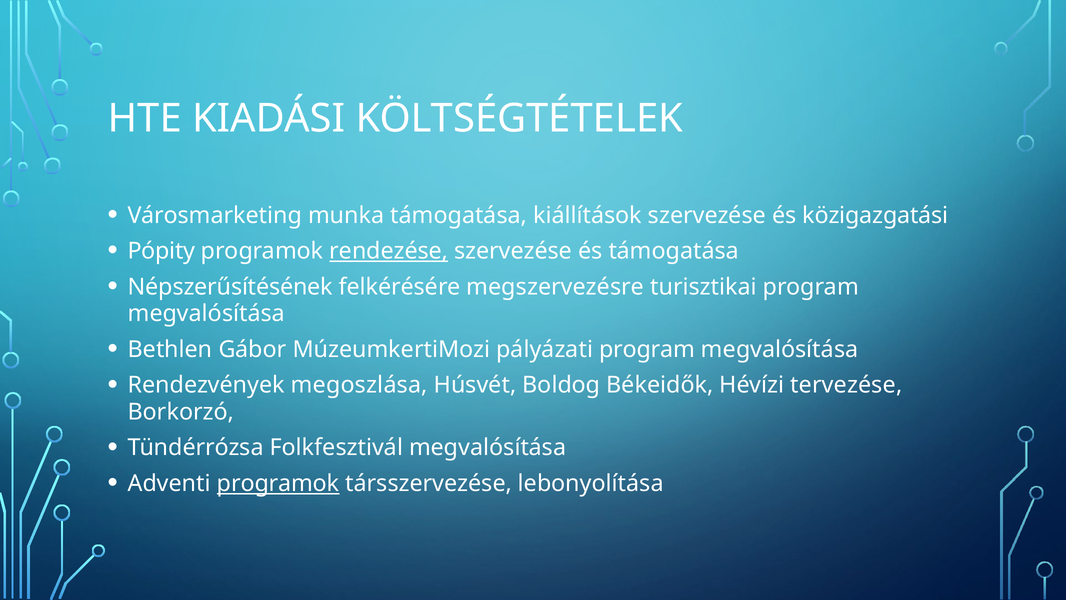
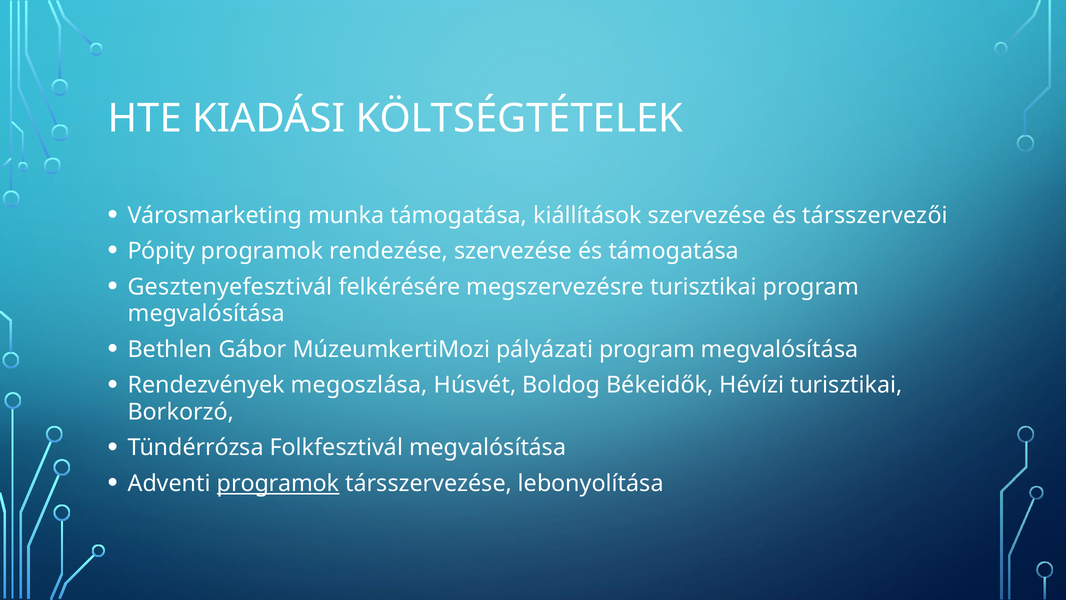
közigazgatási: közigazgatási -> társszervezői (875, 215)
rendezése underline: present -> none (389, 251)
Népszerűsítésének: Népszerűsítésének -> Gesztenyefesztivál (230, 287)
Hévízi tervezése: tervezése -> turisztikai (846, 385)
